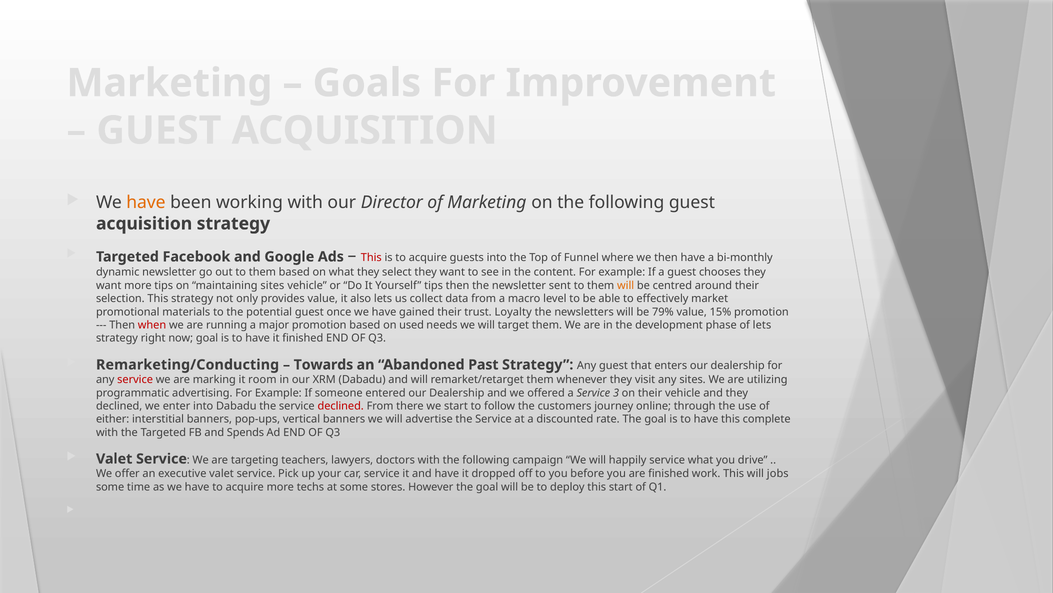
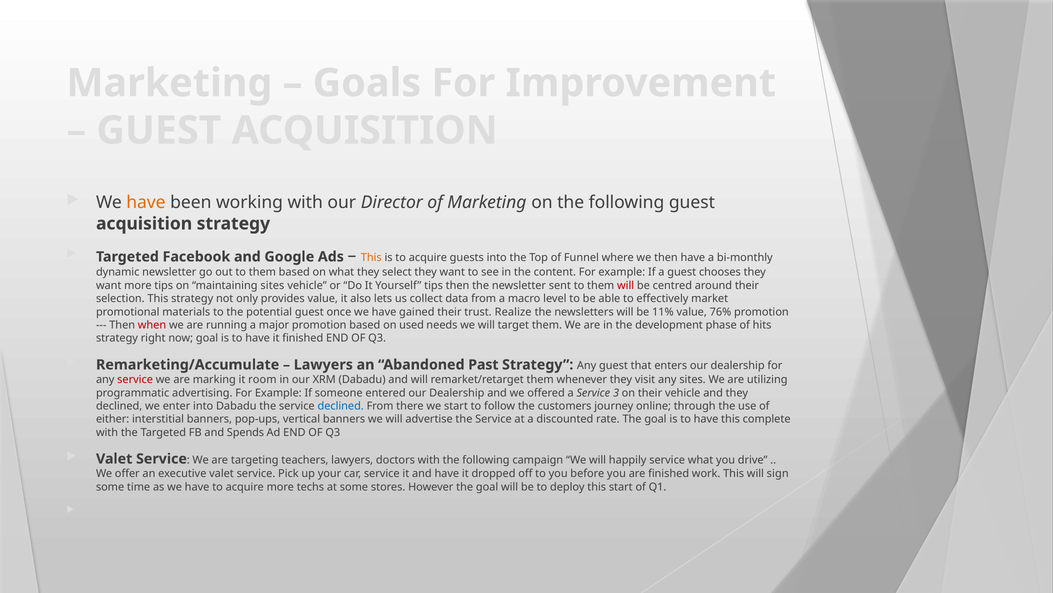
This colour: red -> orange (371, 258)
will colour: orange -> red (626, 285)
Loyalty: Loyalty -> Realize (513, 312)
79%: 79% -> 11% (663, 312)
15%: 15% -> 76% (721, 312)
of lets: lets -> hits (762, 325)
Remarketing/Conducting: Remarketing/Conducting -> Remarketing/Accumulate (188, 364)
Towards: Towards -> Lawyers (323, 364)
declined colour: red -> blue (341, 406)
jobs: jobs -> sign (778, 473)
